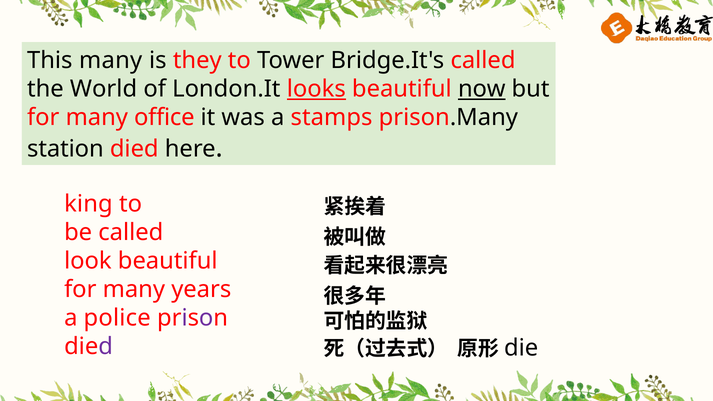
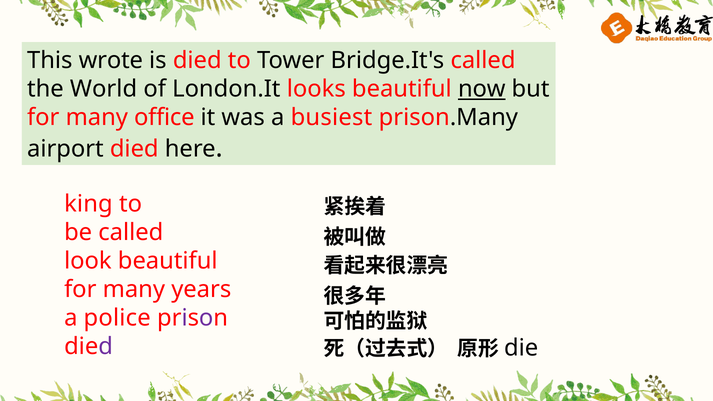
This many: many -> wrote (111, 61)
is they: they -> died (197, 61)
looks underline: present -> none (316, 89)
stamps: stamps -> busiest (331, 118)
station: station -> airport (65, 149)
